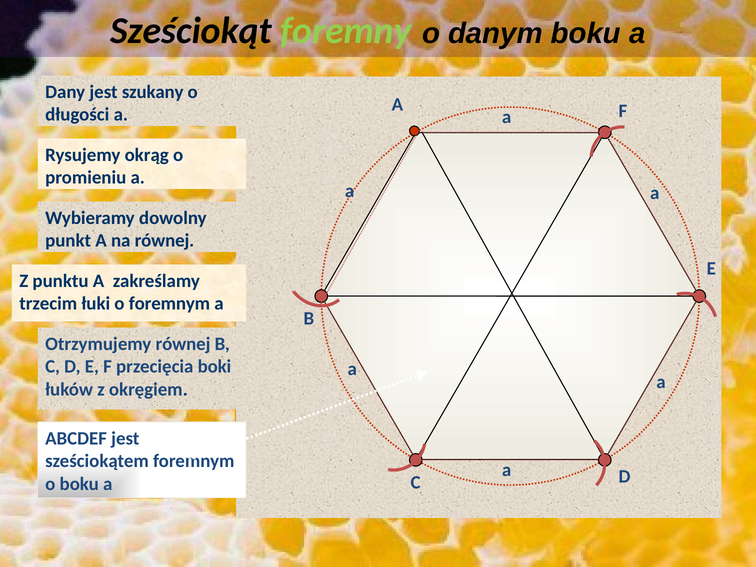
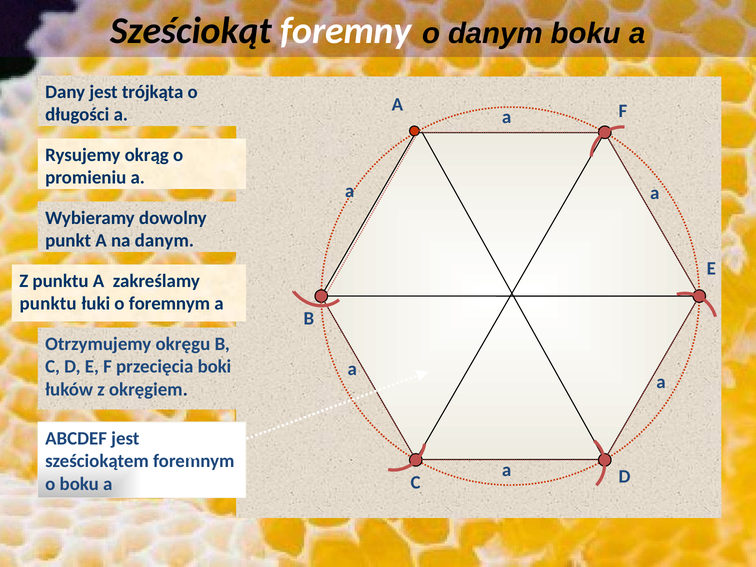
foremny colour: light green -> white (346, 31)
szukany: szukany -> trójkąta (153, 92)
na równej: równej -> danym (164, 241)
trzecim: trzecim -> punktu (48, 304)
Otrzymujemy równej: równej -> okręgu (183, 344)
